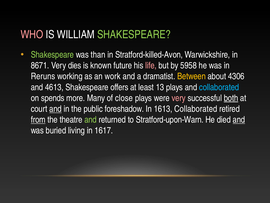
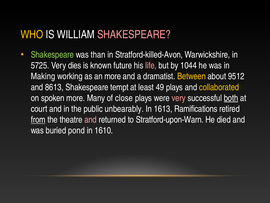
WHO colour: pink -> yellow (32, 35)
SHAKESPEARE colour: light green -> pink (134, 35)
8671: 8671 -> 5725 (40, 65)
5958: 5958 -> 1044 (189, 65)
Reruns: Reruns -> Making (43, 76)
an work: work -> more (113, 76)
4306: 4306 -> 9512 (236, 76)
4613: 4613 -> 8613 (54, 87)
offers: offers -> tempt (119, 87)
13: 13 -> 49 (160, 87)
collaborated colour: light blue -> yellow (219, 87)
spends: spends -> spoken (53, 98)
and underline: present -> none (56, 109)
foreshadow: foreshadow -> unbearably (124, 109)
1613 Collaborated: Collaborated -> Ramifications (196, 109)
and colour: light green -> pink (91, 119)
and underline: present -> none (239, 119)
living: living -> pond (76, 130)
1617: 1617 -> 1610 (104, 130)
